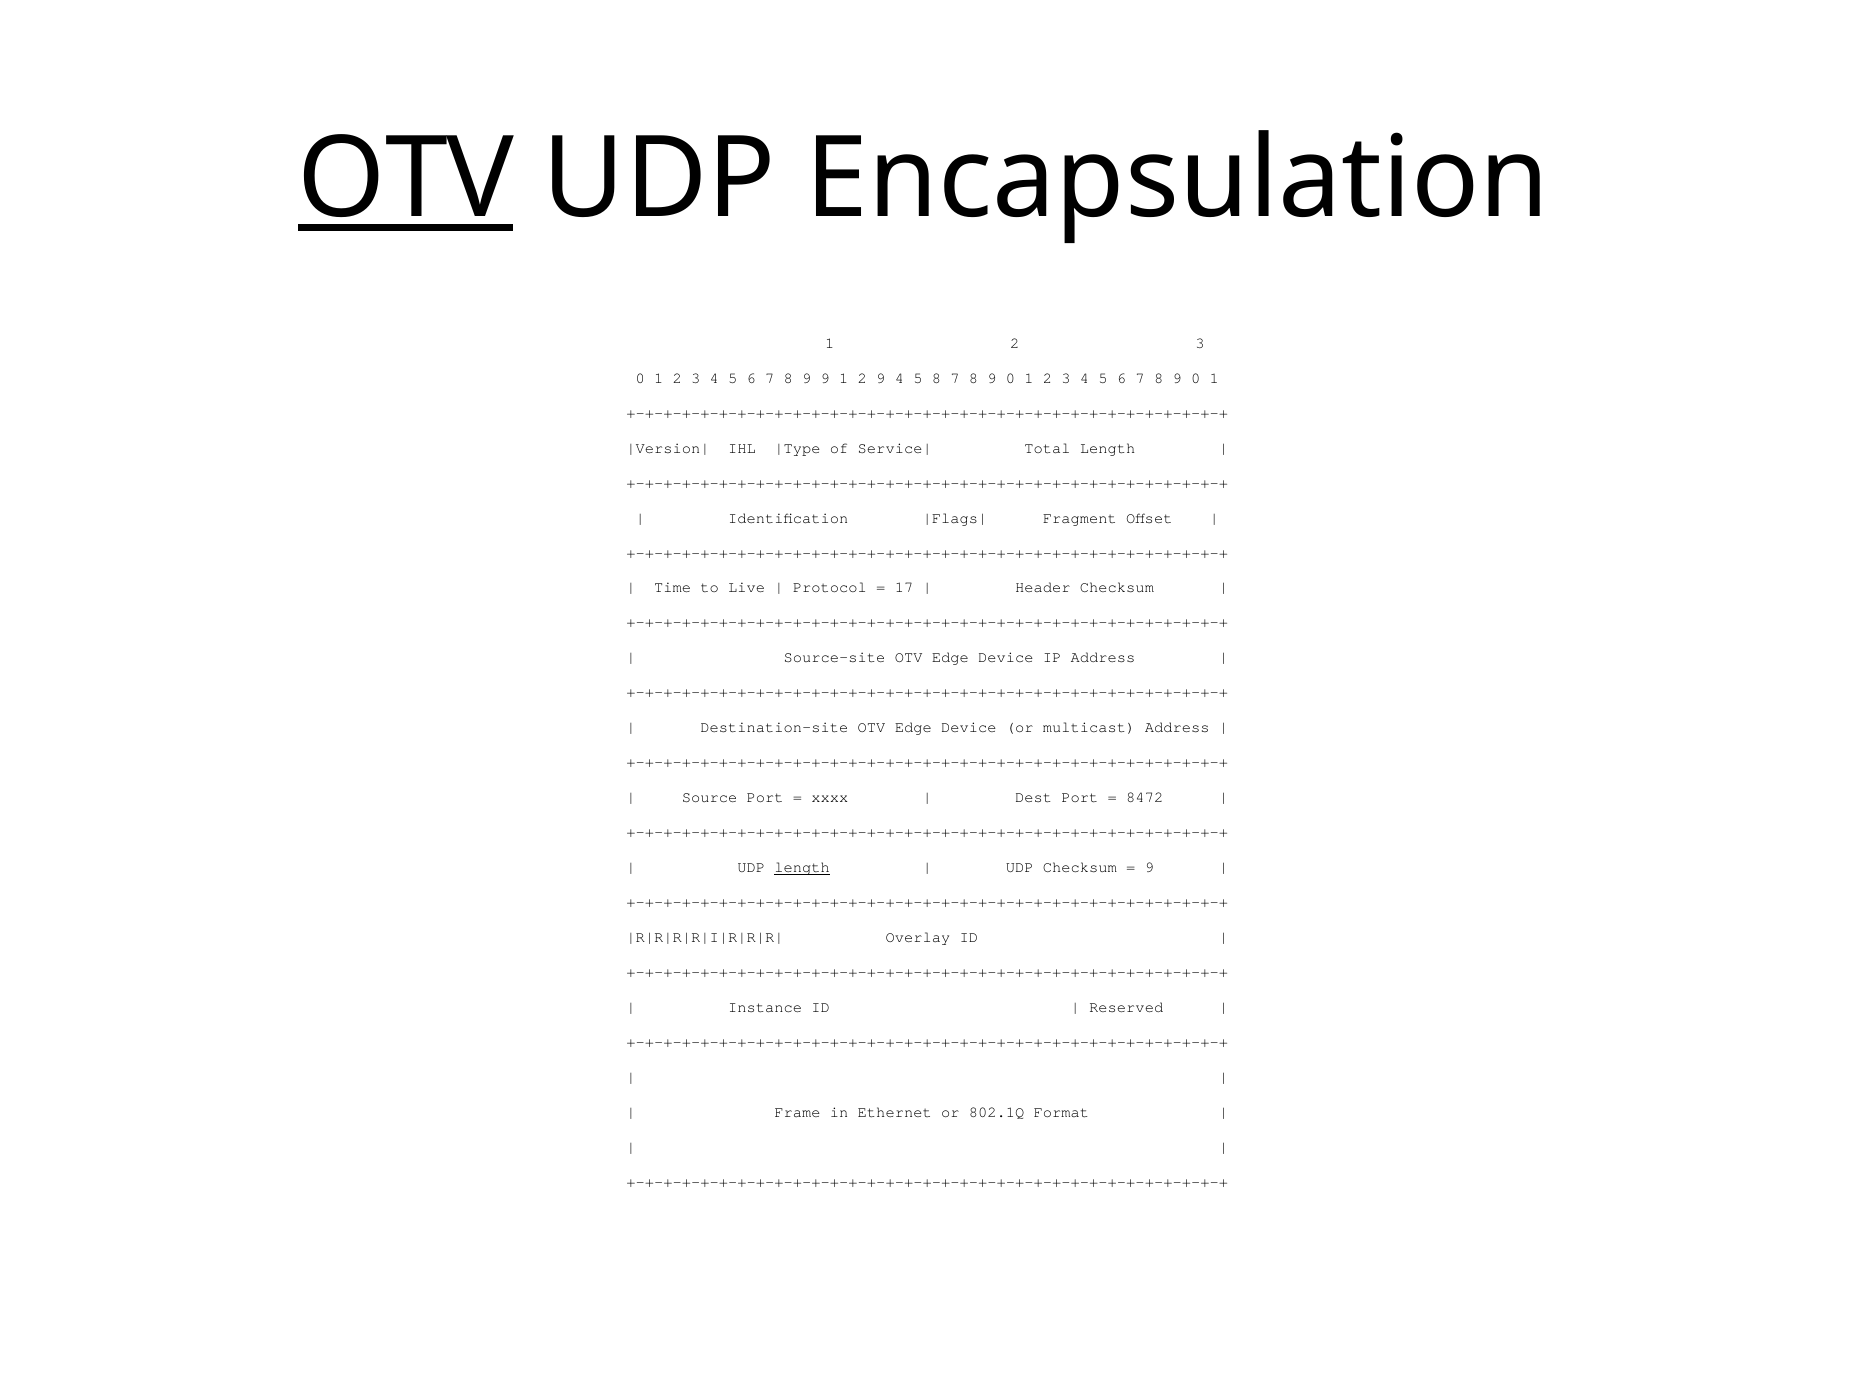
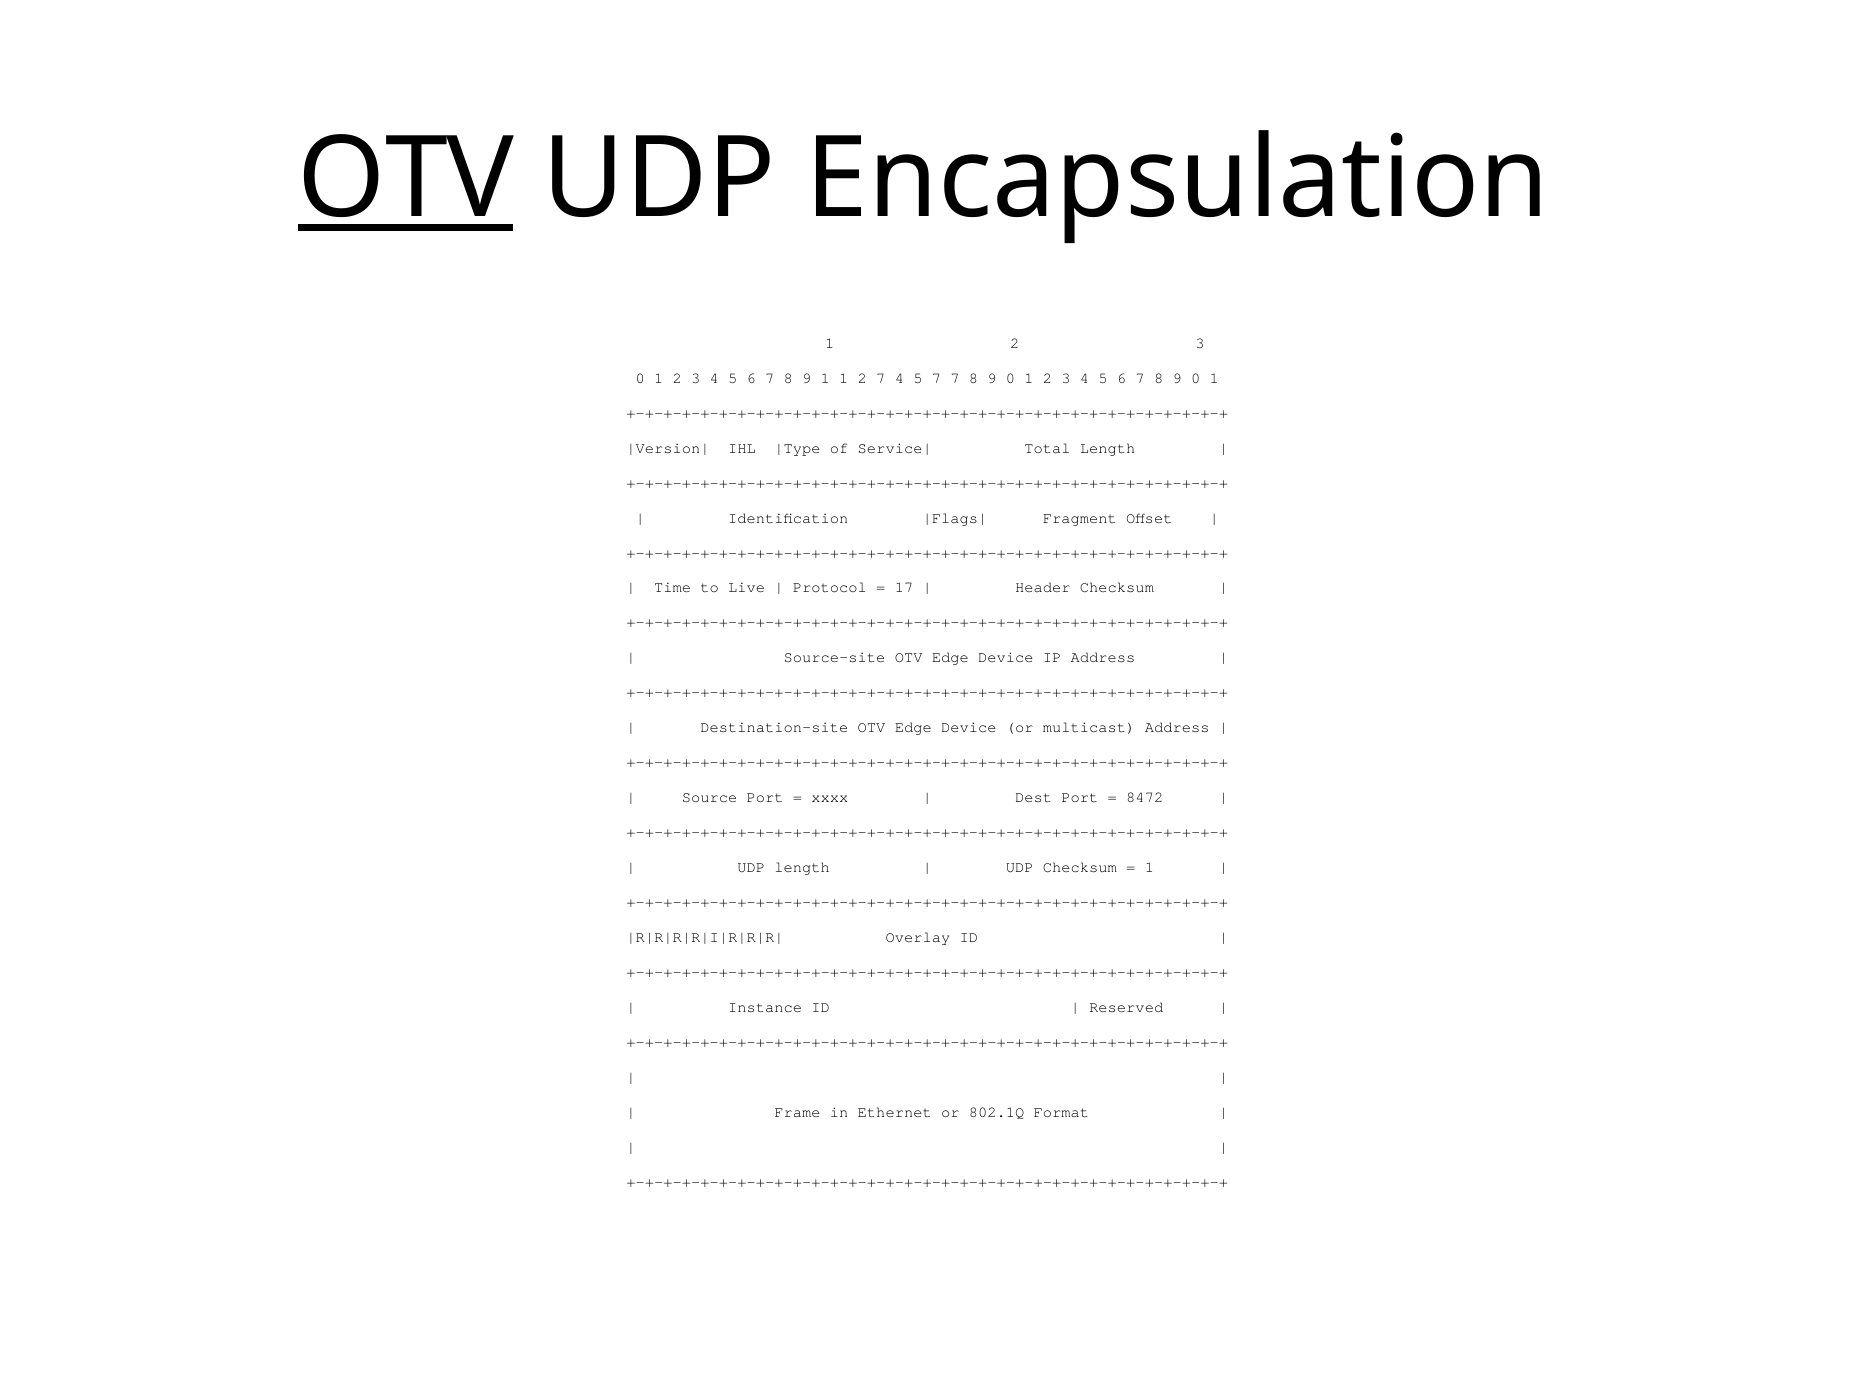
9 9: 9 -> 1 (825, 378)
2 9: 9 -> 7 (881, 378)
5 8: 8 -> 7 (936, 378)
length underline: present -> none (802, 867)
9: 9 -> 1 (1149, 867)
